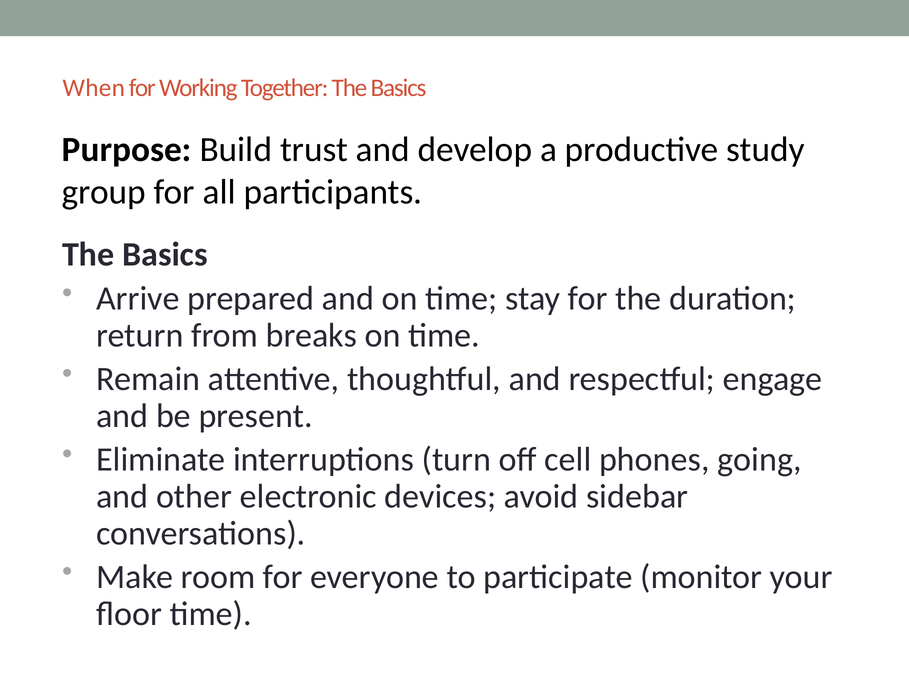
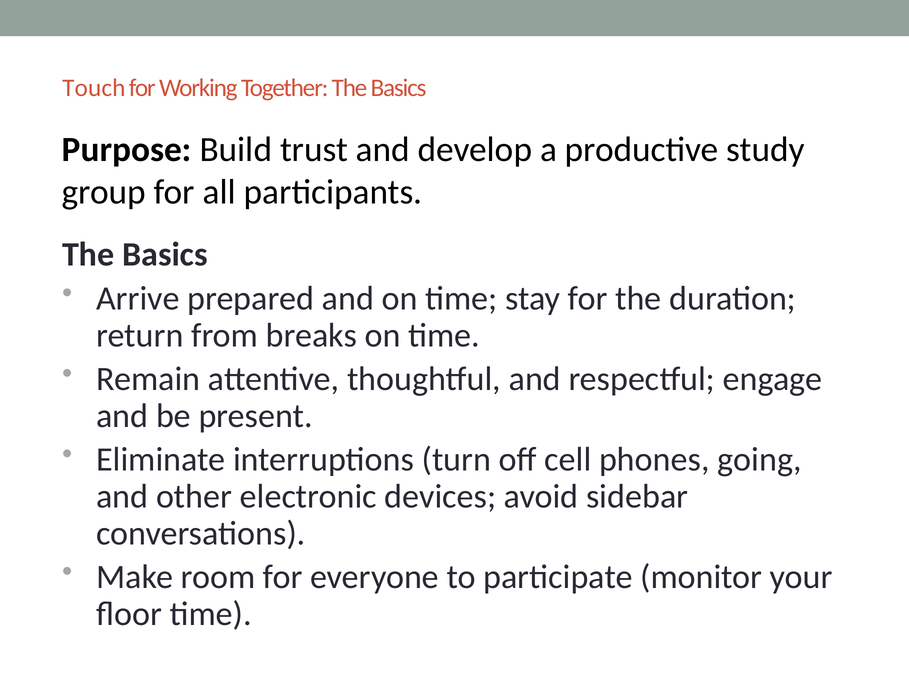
When: When -> Touch (94, 88)
